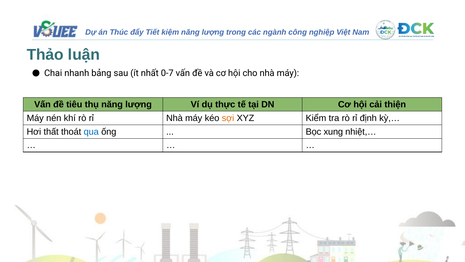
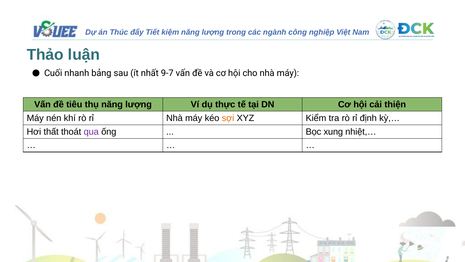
Chai: Chai -> Cuối (53, 73)
0-7: 0-7 -> 9-7 (167, 73)
qua colour: blue -> purple (91, 131)
